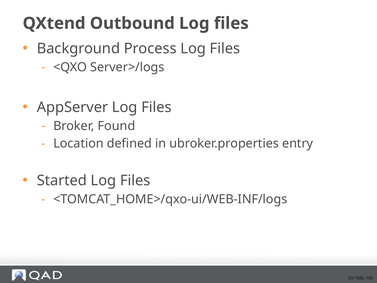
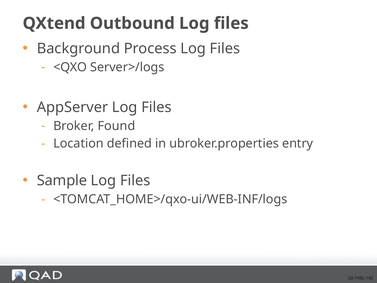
Started: Started -> Sample (62, 180)
